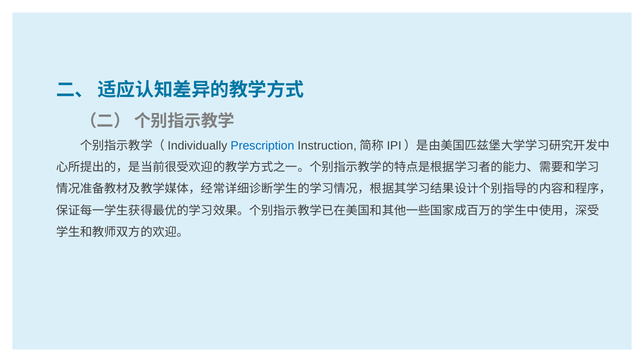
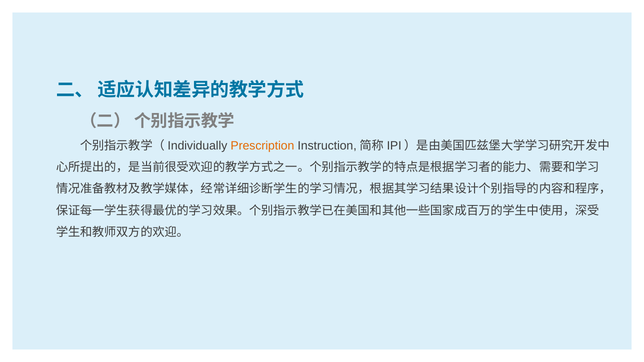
Prescription colour: blue -> orange (262, 146)
